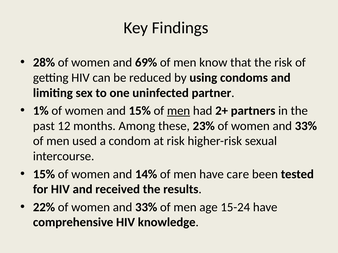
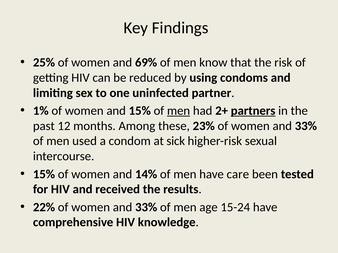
28%: 28% -> 25% (44, 63)
partners underline: none -> present (253, 111)
at risk: risk -> sick (176, 141)
